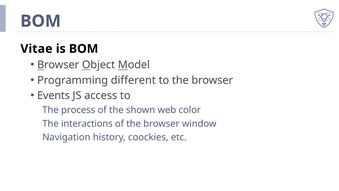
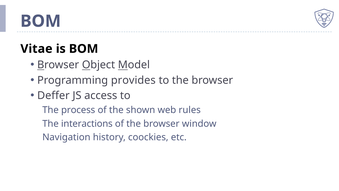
different: different -> provides (133, 80)
Events: Events -> Deffer (53, 95)
color: color -> rules (190, 110)
